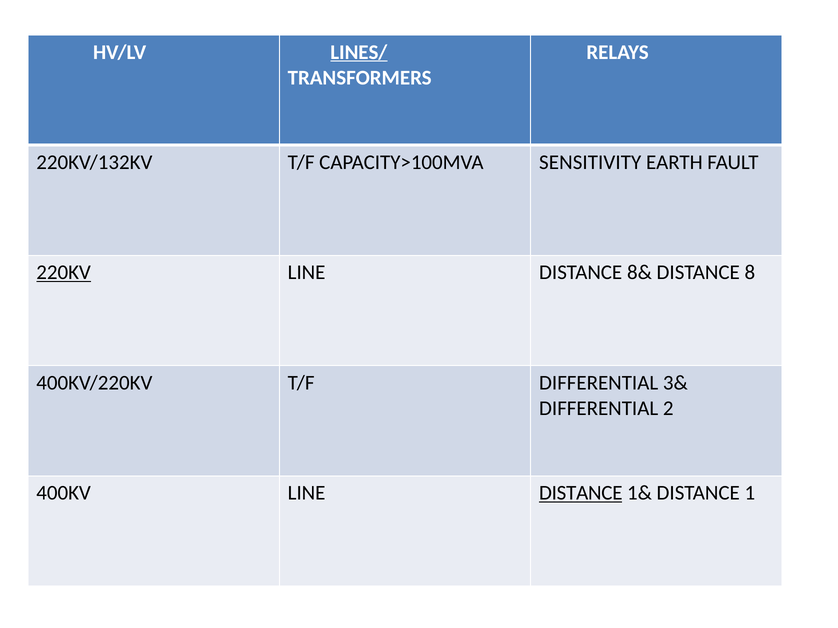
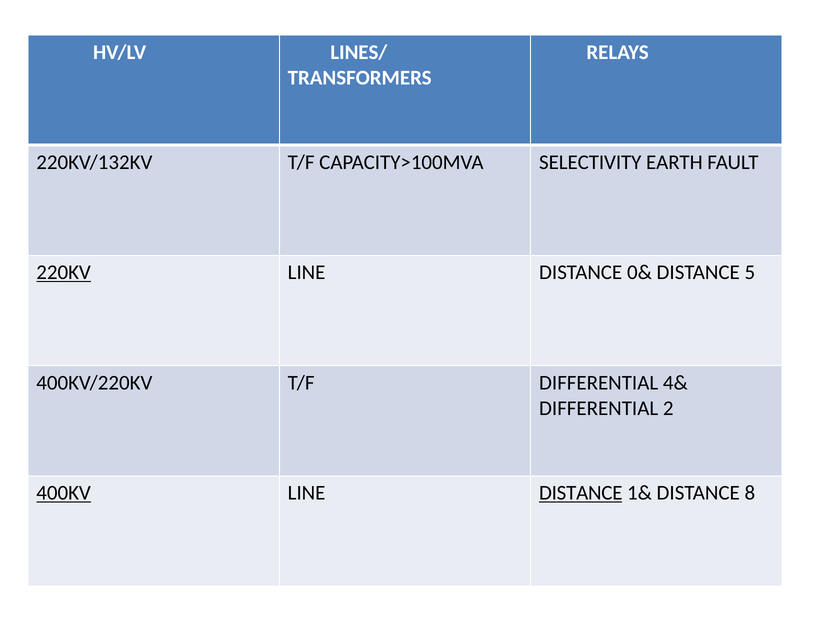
LINES/ underline: present -> none (359, 52)
SENSITIVITY: SENSITIVITY -> SELECTIVITY (590, 162)
8&: 8& -> 0& (639, 273)
8: 8 -> 5 (750, 273)
3&: 3& -> 4& (675, 383)
400KV underline: none -> present (64, 493)
1: 1 -> 8 (750, 493)
